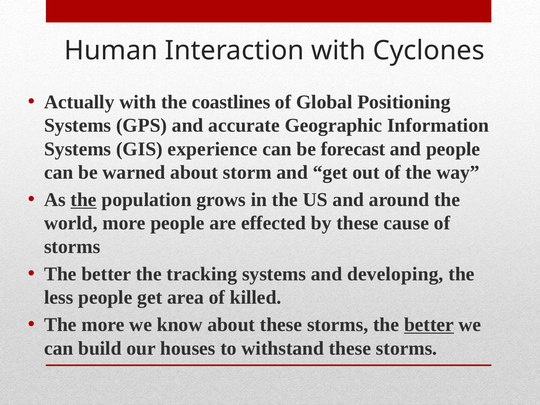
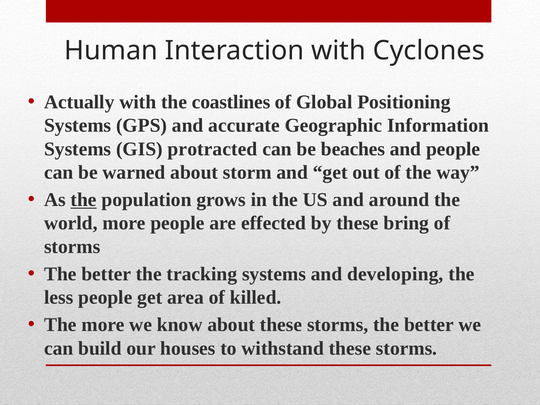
experience: experience -> protracted (213, 149)
forecast: forecast -> beaches (353, 149)
cause: cause -> bring (406, 223)
better underline: present -> none (429, 325)
